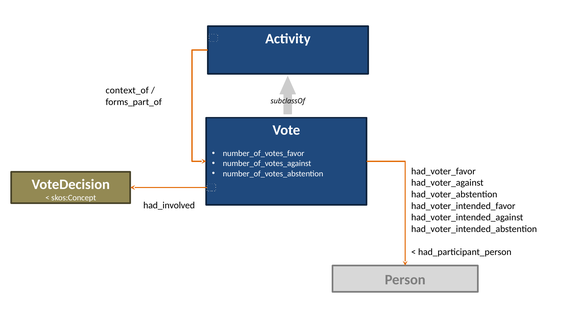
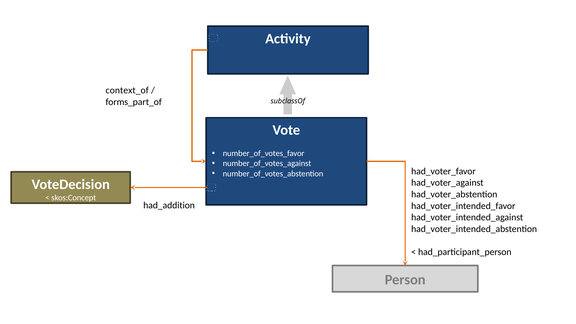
had_involved: had_involved -> had_addition (169, 205)
